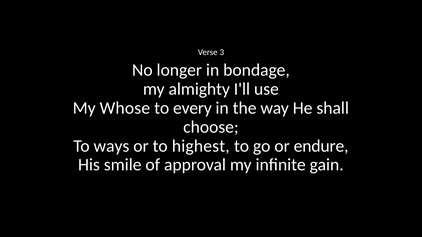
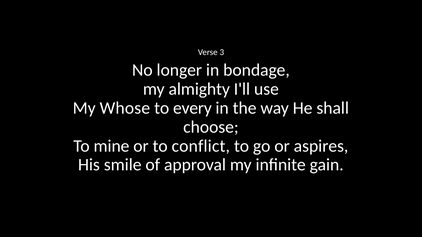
ways: ways -> mine (111, 146)
highest: highest -> conflict (201, 146)
endure: endure -> aspires (321, 146)
